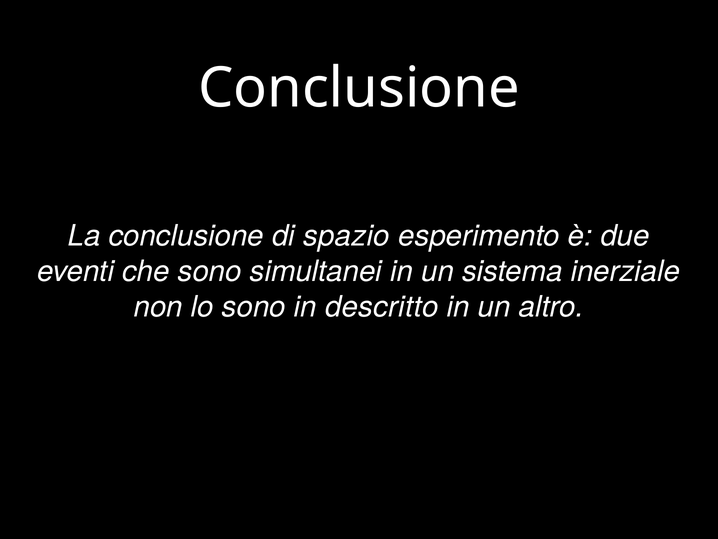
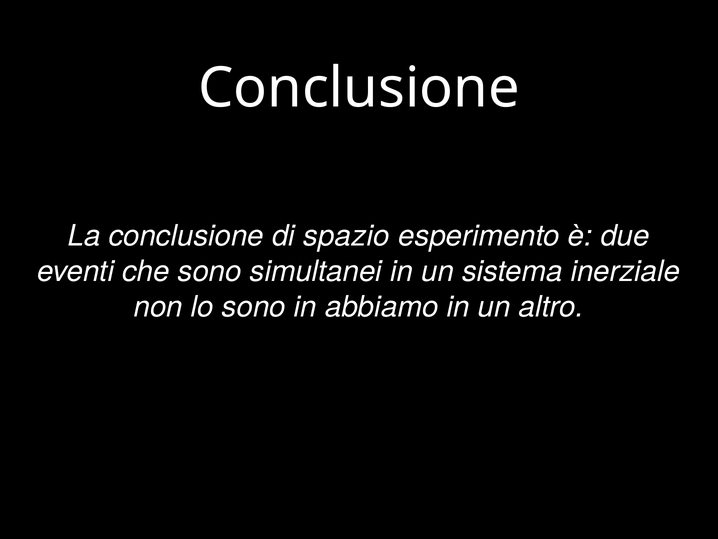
descritto: descritto -> abbiamo (382, 307)
